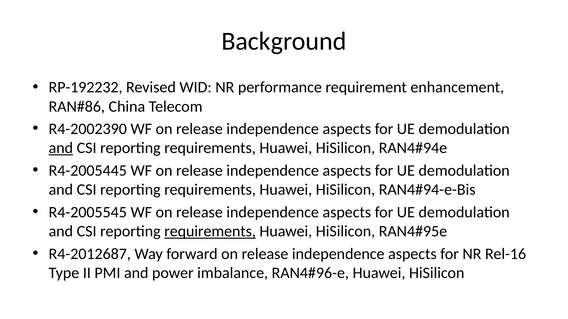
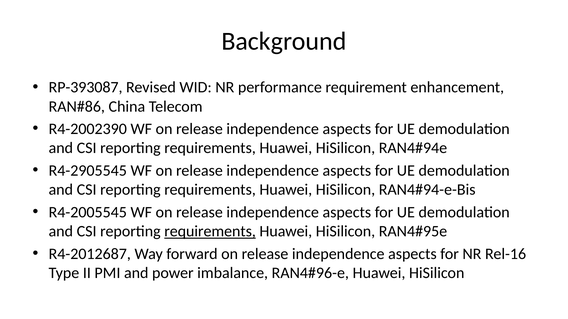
RP-192232: RP-192232 -> RP-393087 (86, 87)
and underline: present -> none (61, 148)
R4-2005445: R4-2005445 -> R4-2905545 (88, 171)
